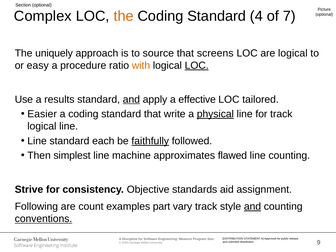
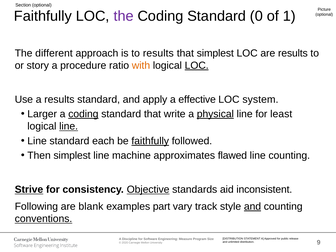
Complex: Complex -> Faithfully (43, 16)
the colour: orange -> purple (124, 16)
4: 4 -> 0 (256, 16)
7: 7 -> 1 (289, 16)
uniquely: uniquely -> different (54, 53)
to source: source -> results (158, 53)
that screens: screens -> simplest (215, 53)
are logical: logical -> results (293, 53)
easy: easy -> story (38, 65)
and underline: present -> none (131, 99)
tailored: tailored -> system (260, 99)
Easier: Easier -> Larger (42, 114)
coding underline: none -> present (83, 114)
for track: track -> least (281, 114)
line underline: none -> present (69, 126)
Strive underline: none -> present (29, 190)
Objective underline: none -> present (148, 190)
assignment: assignment -> inconsistent (264, 190)
count: count -> blank (91, 206)
